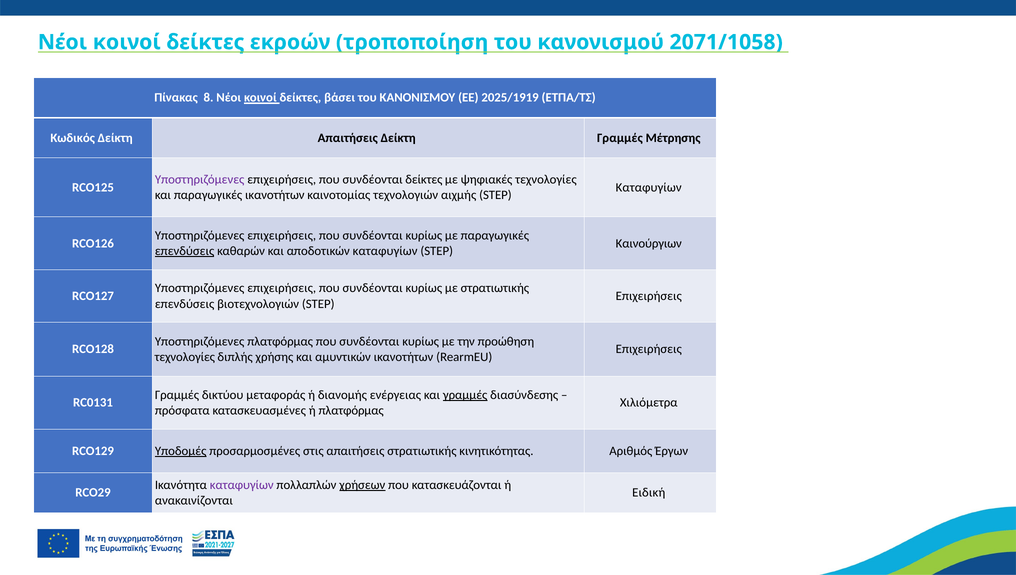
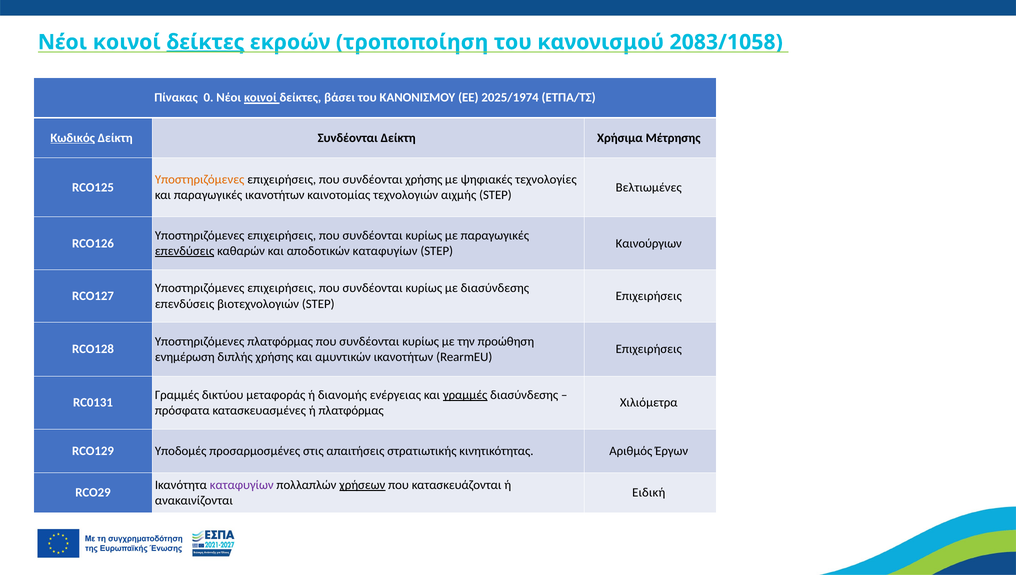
δείκτες underline: none -> present (205, 42)
2071/1058: 2071/1058 -> 2083/1058 (726, 42)
8: 8 -> 0 (209, 98)
2025/1919: 2025/1919 -> 2025/1974 (510, 98)
Κωδικός underline: none -> present (73, 138)
Δείκτη Απαιτήσεις: Απαιτήσεις -> Συνδέονται (348, 138)
Δείκτη Γραμμές: Γραμμές -> Χρήσιμα (620, 138)
Υποστηριζόμενες colour: purple -> orange (200, 179)
συνδέονται δείκτες: δείκτες -> χρήσης (424, 179)
Καταφυγίων: Καταφυγίων -> Βελτιωμένες (649, 187)
με στρατιωτικής: στρατιωτικής -> διασύνδεσης (495, 288)
τεχνολογίες: τεχνολογίες -> ενημέρωση (185, 357)
Υποδομές underline: present -> none (181, 451)
